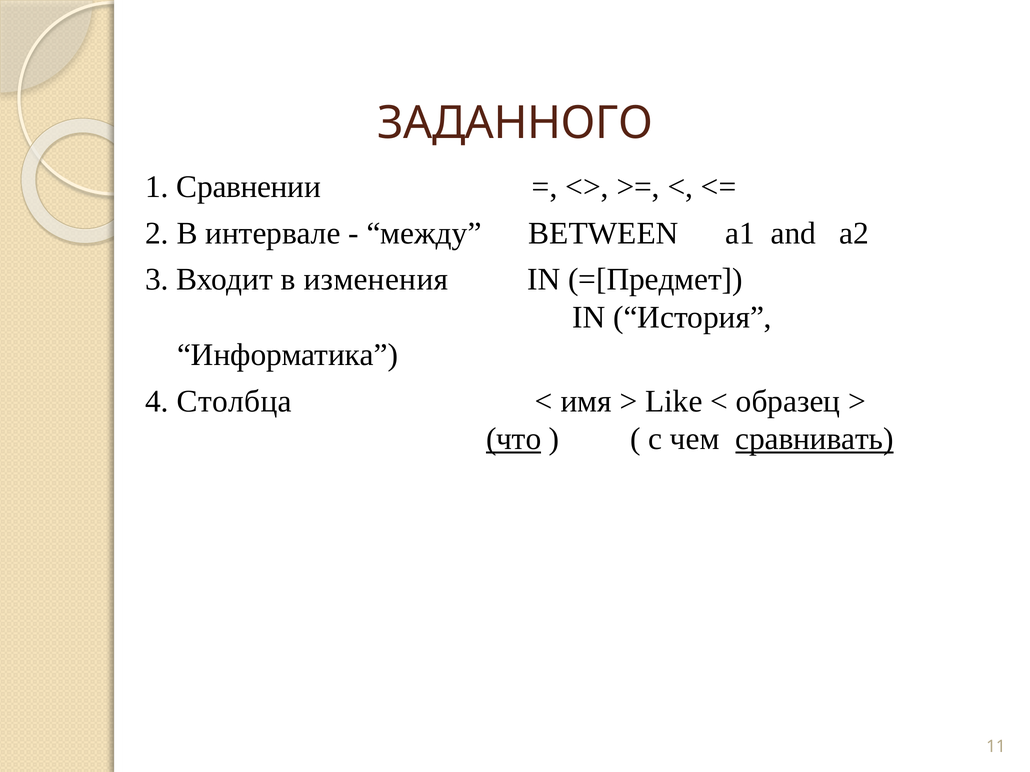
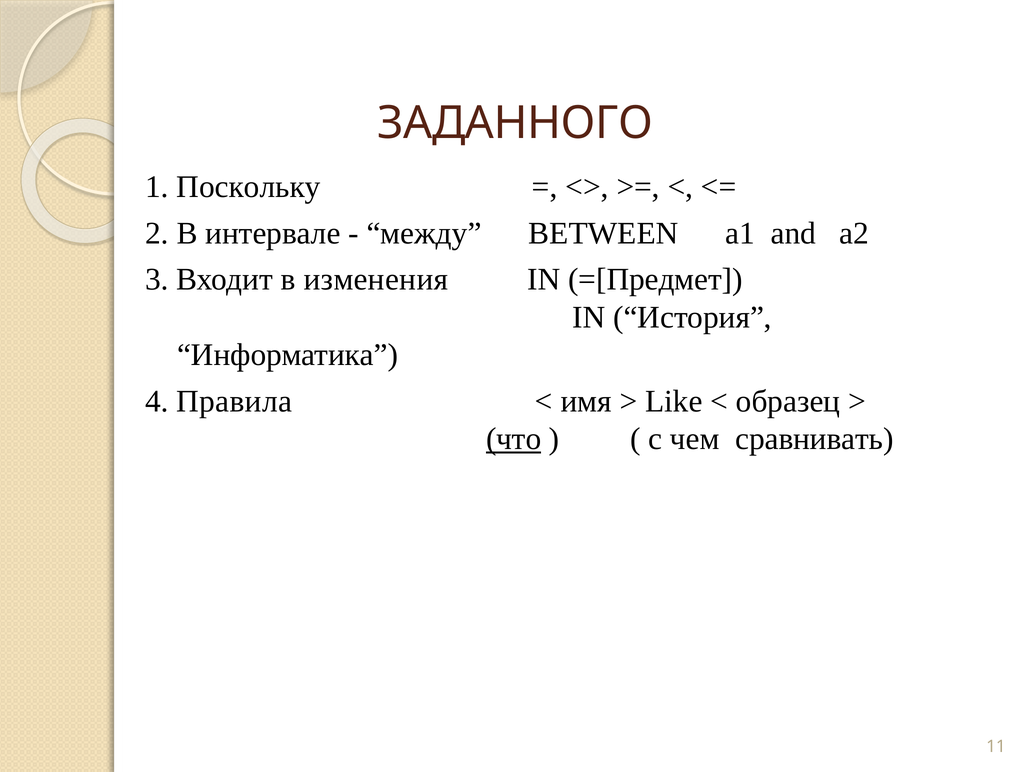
Сравнении: Сравнении -> Поскольку (249, 187)
Столбца: Столбца -> Правила (234, 401)
сравнивать underline: present -> none (814, 439)
